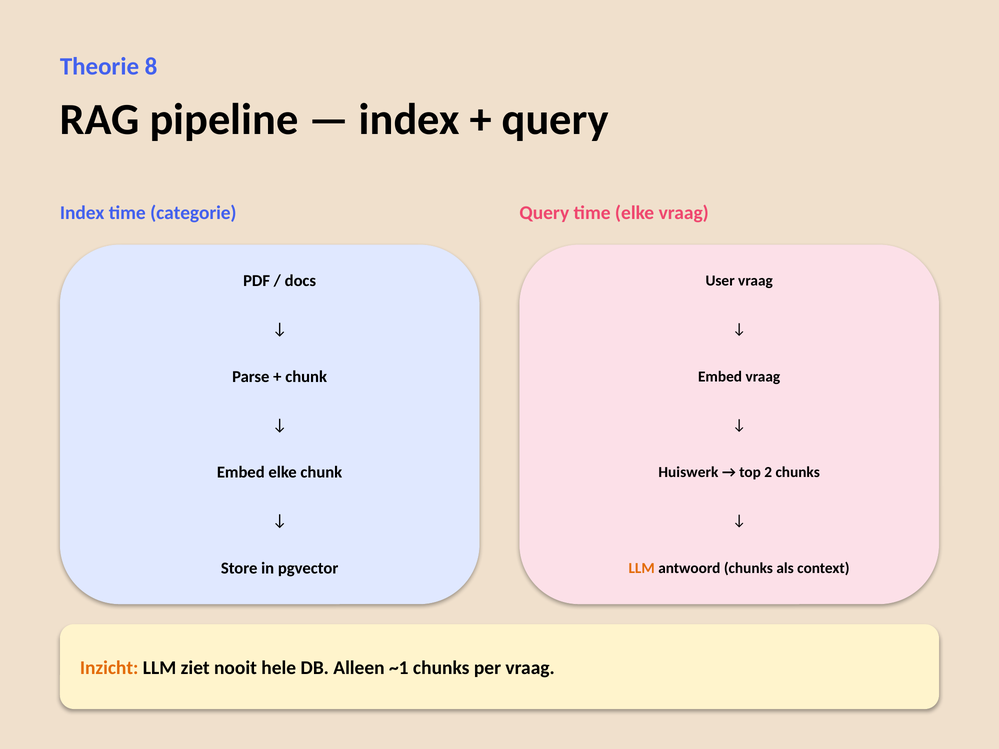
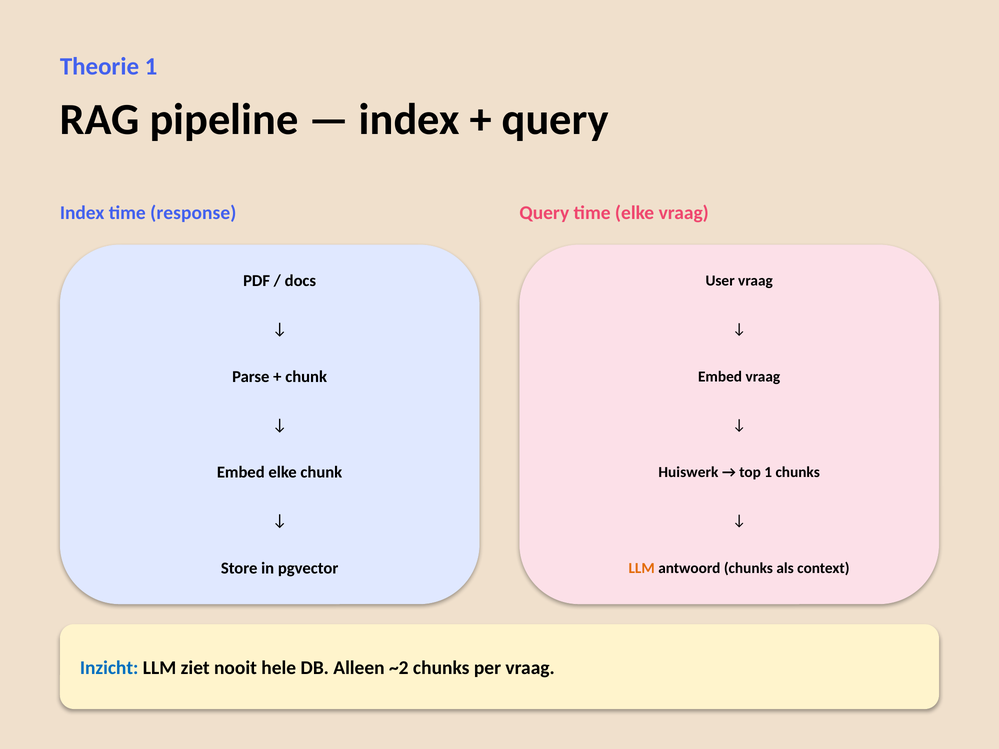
Theorie 8: 8 -> 1 (151, 67)
categorie: categorie -> response (193, 213)
top 2: 2 -> 1 (768, 473)
Inzicht colour: orange -> blue (109, 668)
~1: ~1 -> ~2 (399, 668)
